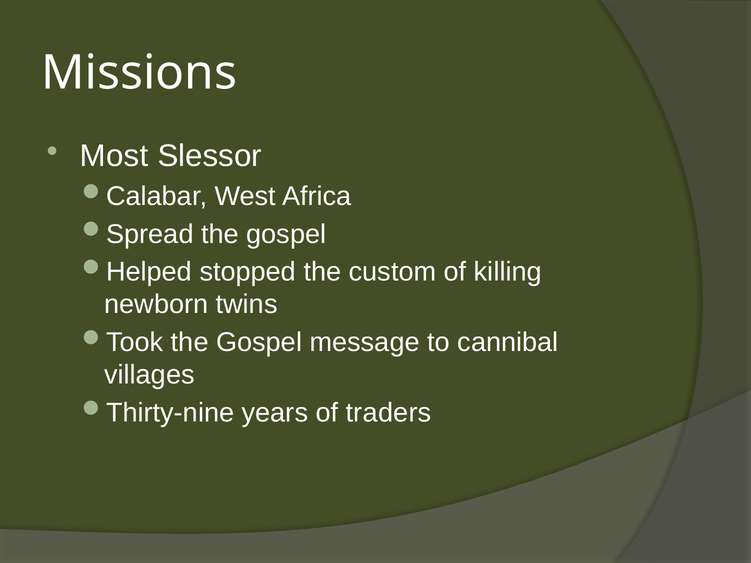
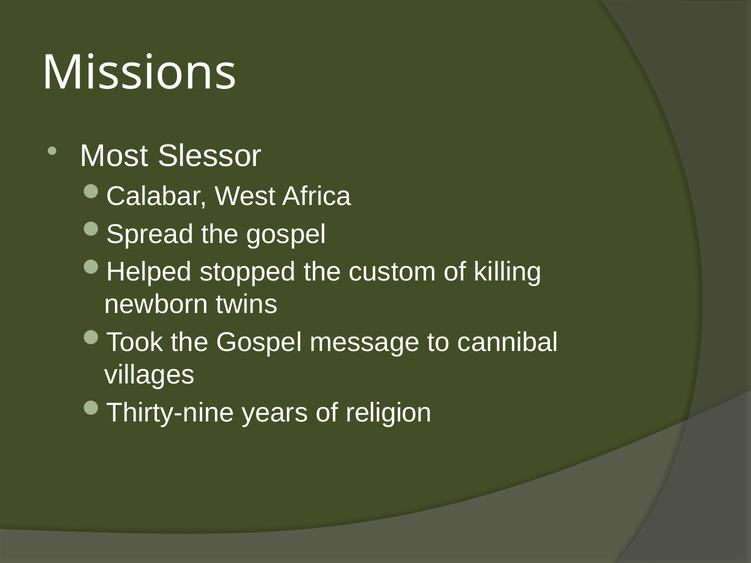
traders: traders -> religion (389, 413)
